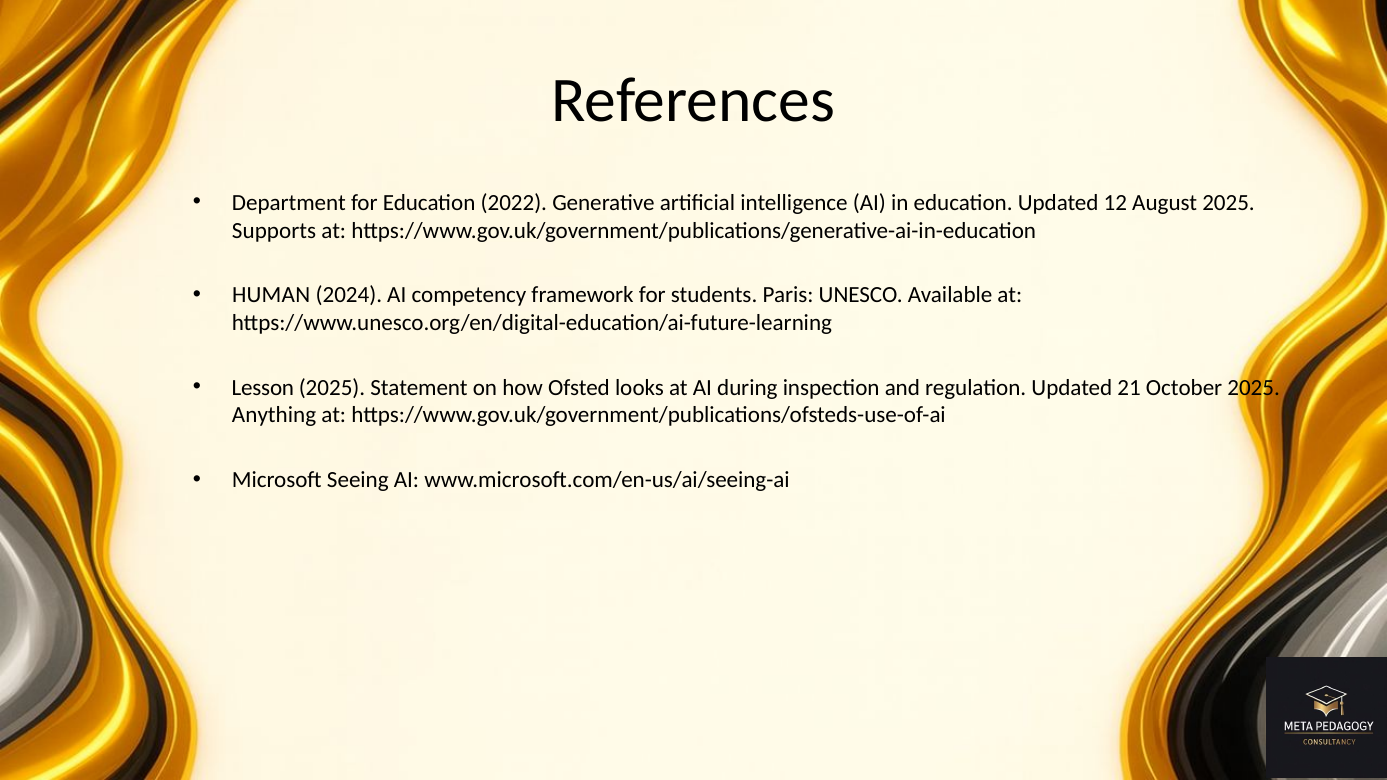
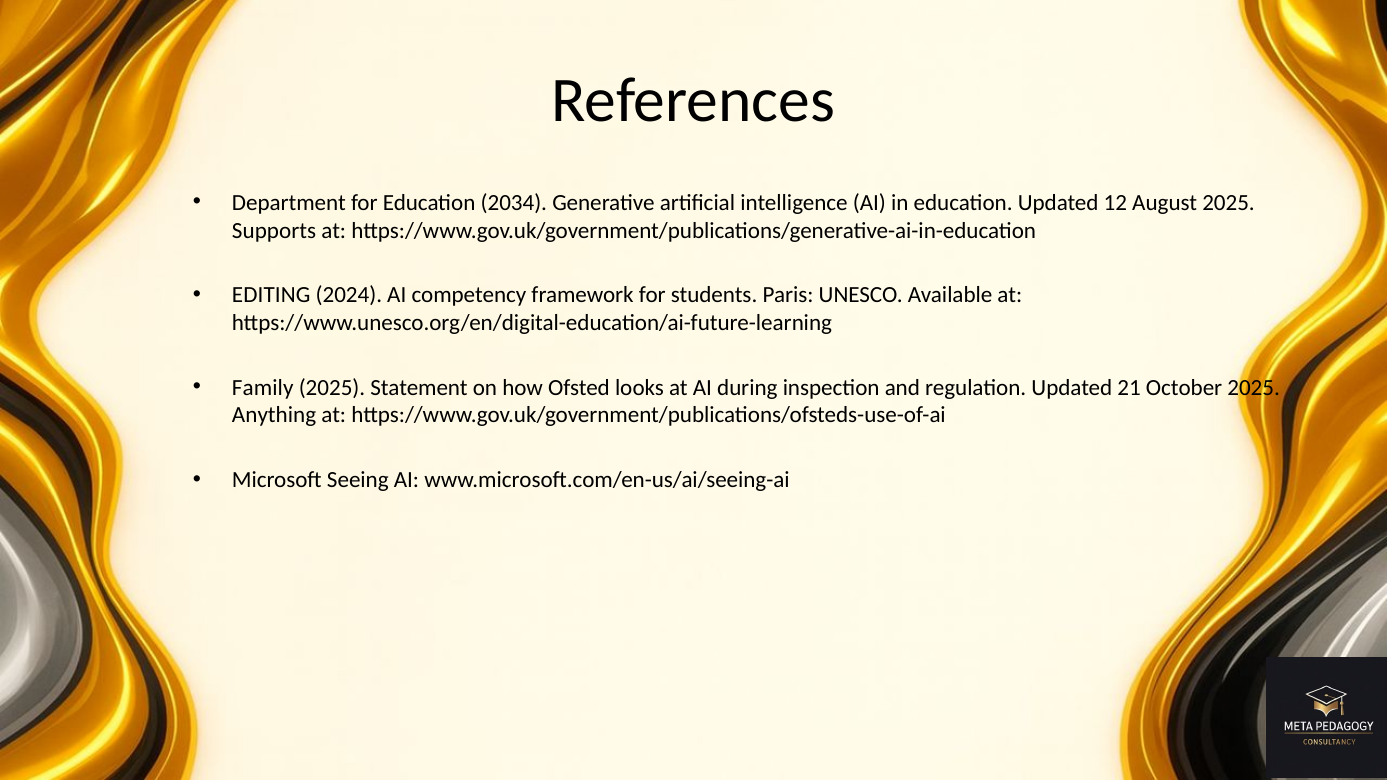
2022: 2022 -> 2034 (514, 203)
HUMAN: HUMAN -> EDITING (271, 295)
Lesson: Lesson -> Family (263, 388)
